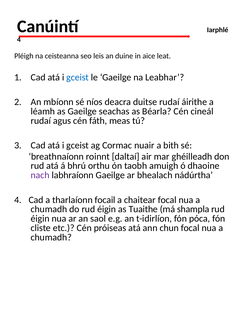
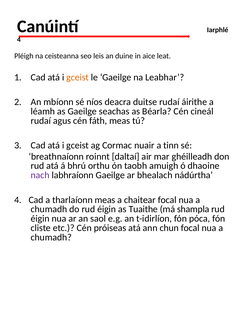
gceist colour: blue -> orange (78, 77)
bith: bith -> tinn (171, 145)
tharlaíonn focail: focail -> meas (105, 200)
